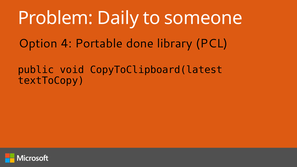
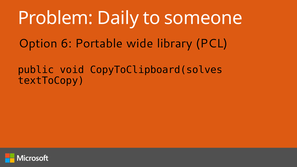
4: 4 -> 6 (66, 44)
done: done -> wide (140, 44)
CopyToClipboard(latest: CopyToClipboard(latest -> CopyToClipboard(solves (156, 70)
